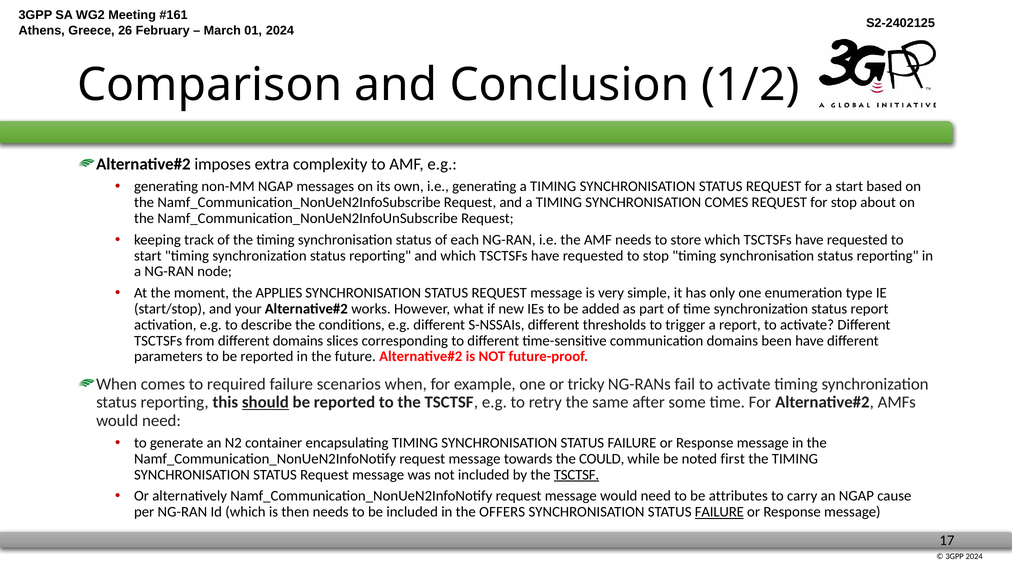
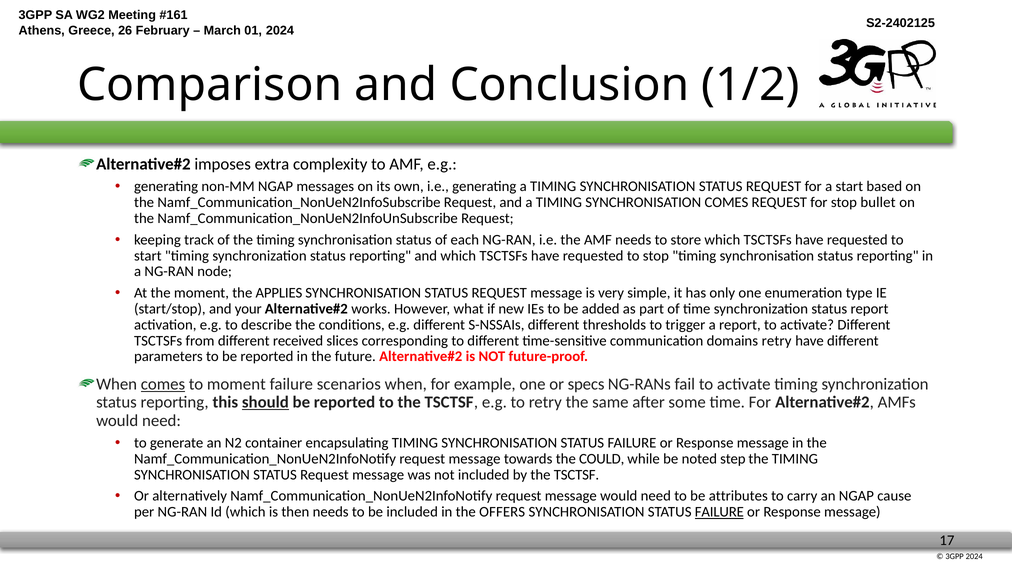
about: about -> bullet (878, 203)
different domains: domains -> received (298, 341)
domains been: been -> retry (777, 341)
comes underline: none -> present (163, 384)
to required: required -> moment (236, 384)
tricky: tricky -> specs (586, 384)
first: first -> step (733, 459)
TSCTSF underline: present -> none (576, 475)
